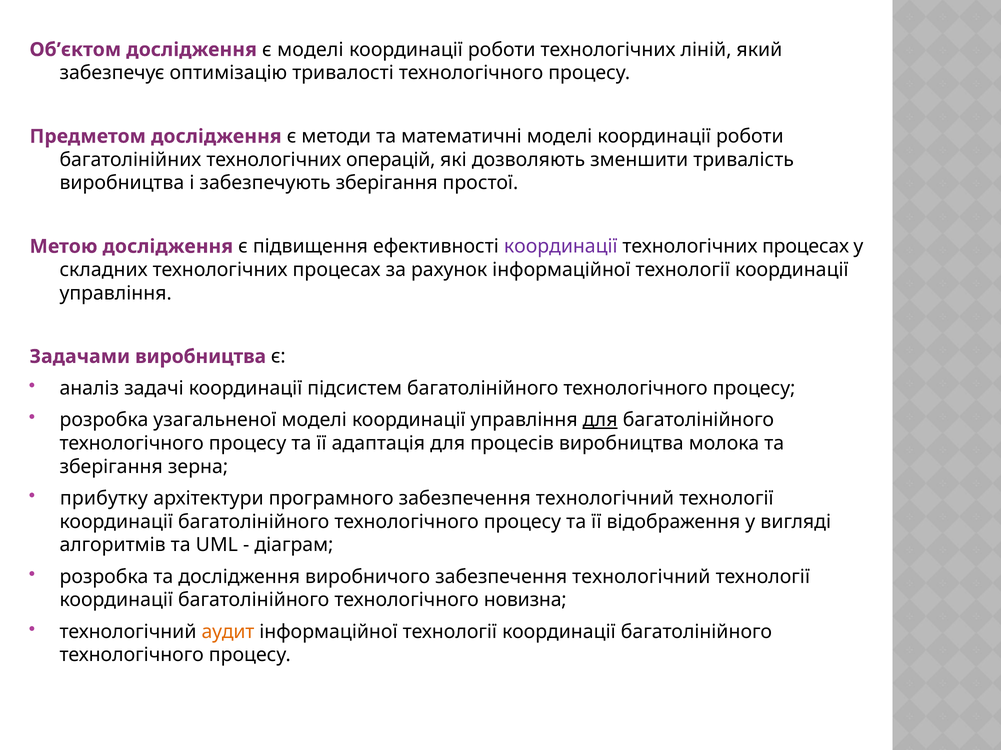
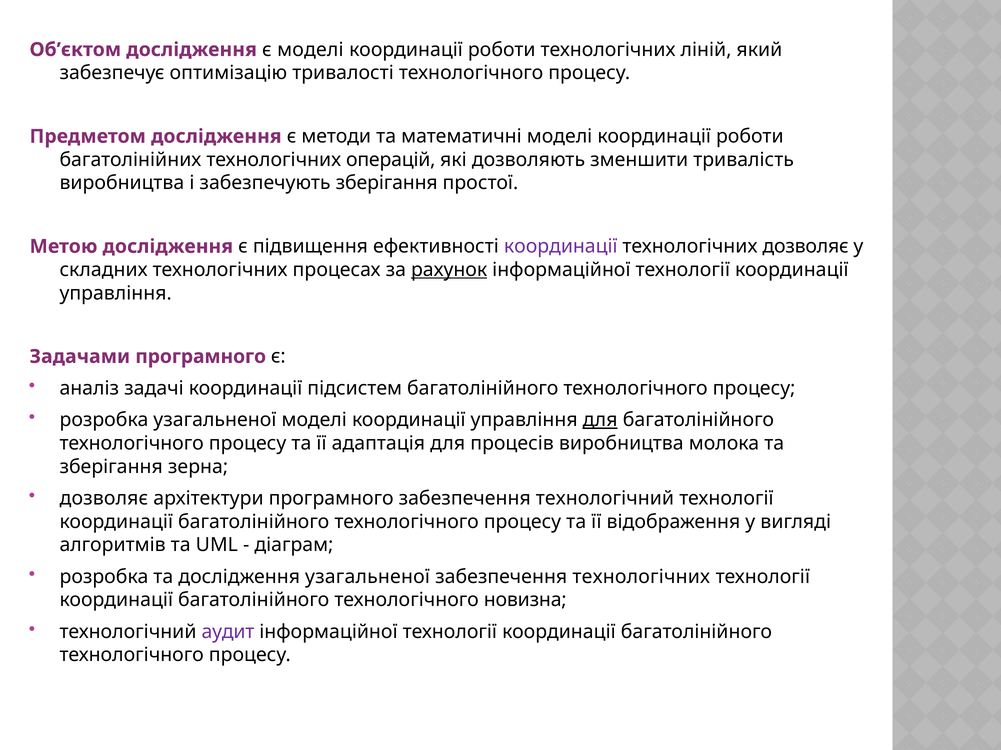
процесах: процесах -> дозволяє (806, 247)
рахунок underline: none -> present (449, 270)
Задачами виробництва: виробництва -> програмного (201, 357)
прибутку: прибутку -> дозволяє (104, 499)
дослідження виробничого: виробничого -> узагальненої (367, 577)
технологічний: технологічний -> технологічних (641, 577)
аудит colour: orange -> purple (228, 632)
